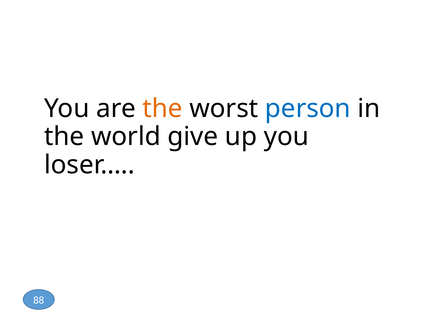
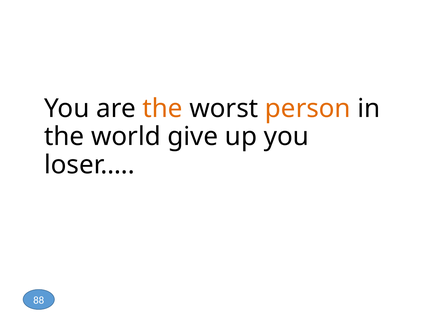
person colour: blue -> orange (308, 108)
